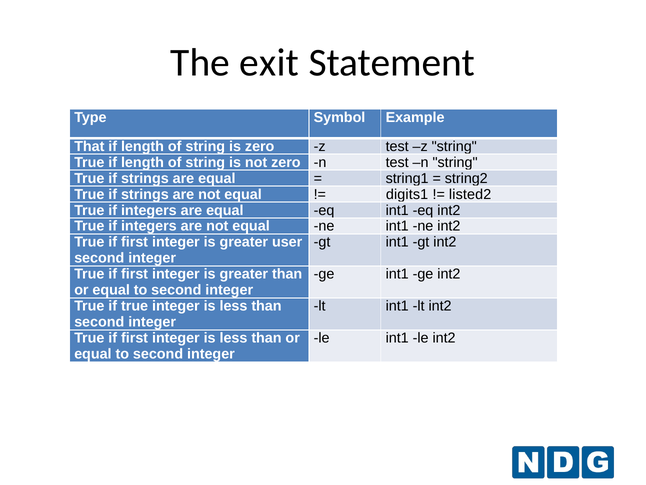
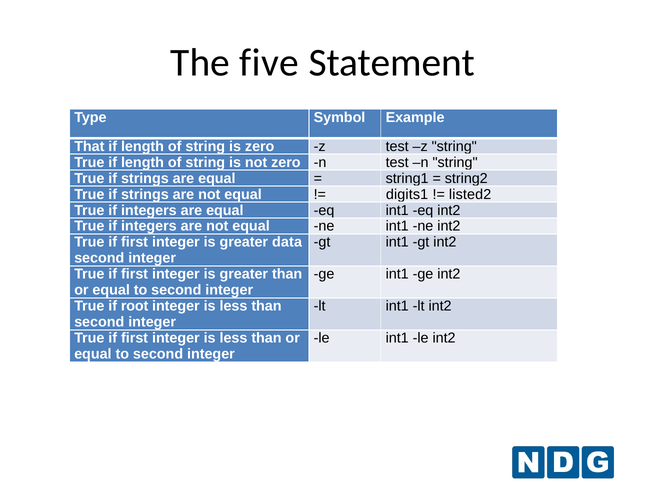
exit: exit -> five (269, 63)
user: user -> data (287, 242)
if true: true -> root (135, 306)
